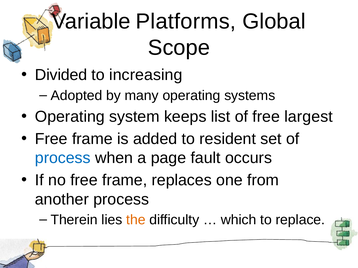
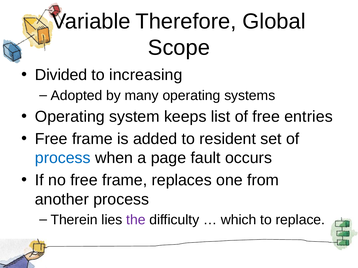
Platforms: Platforms -> Therefore (186, 22)
largest: largest -> entries (309, 117)
the colour: orange -> purple (136, 220)
